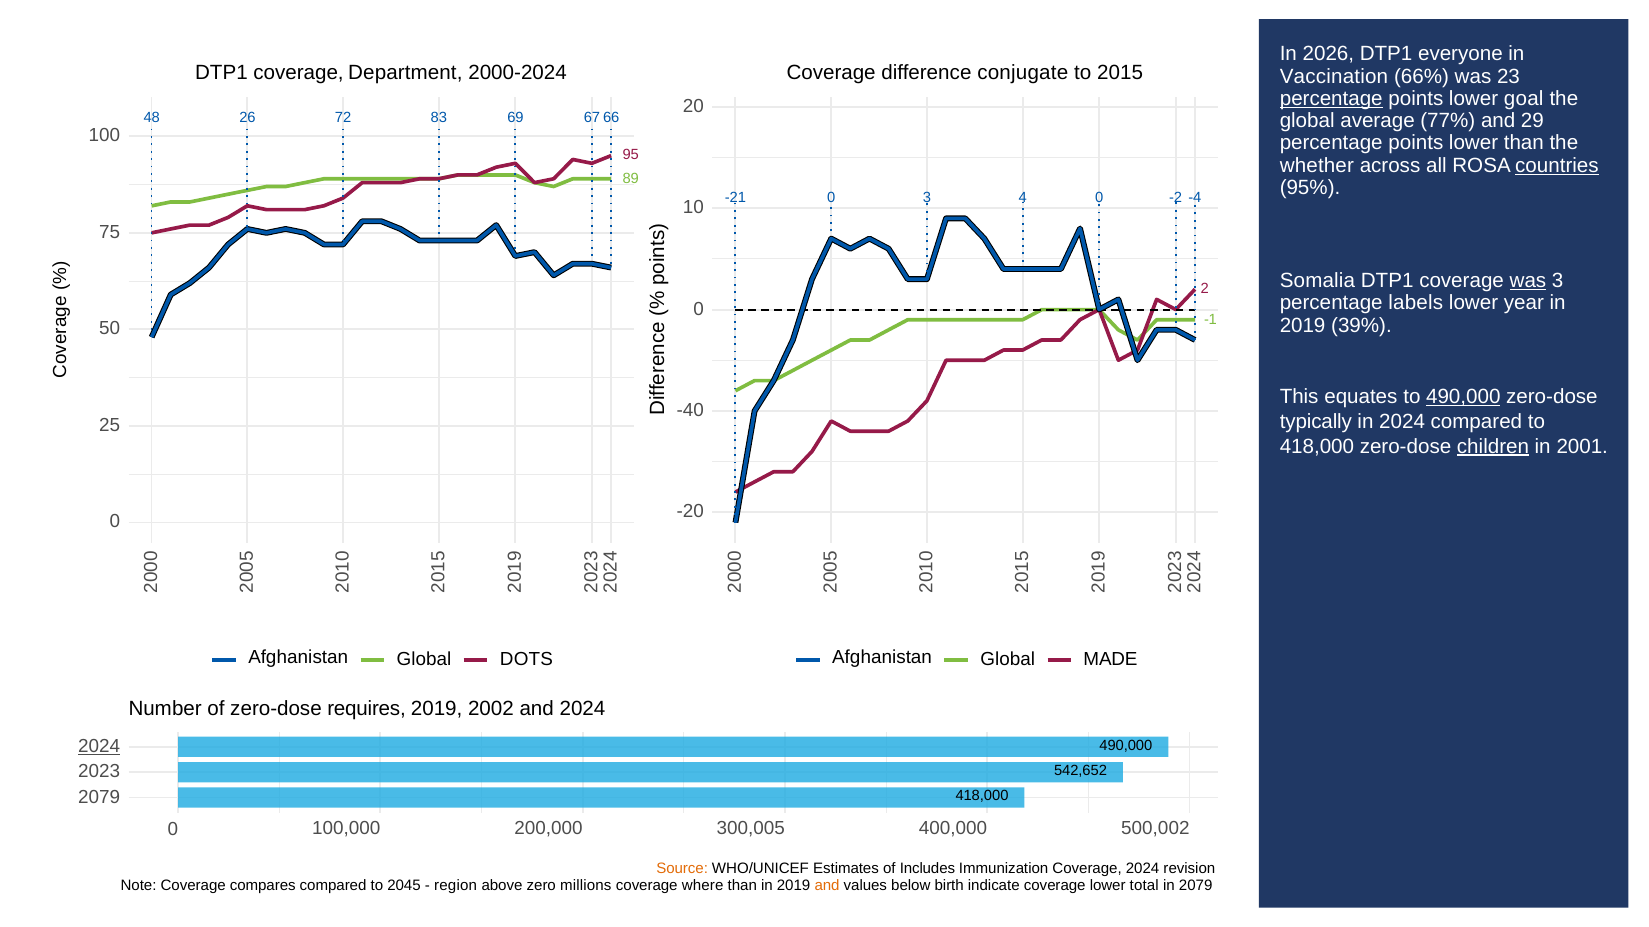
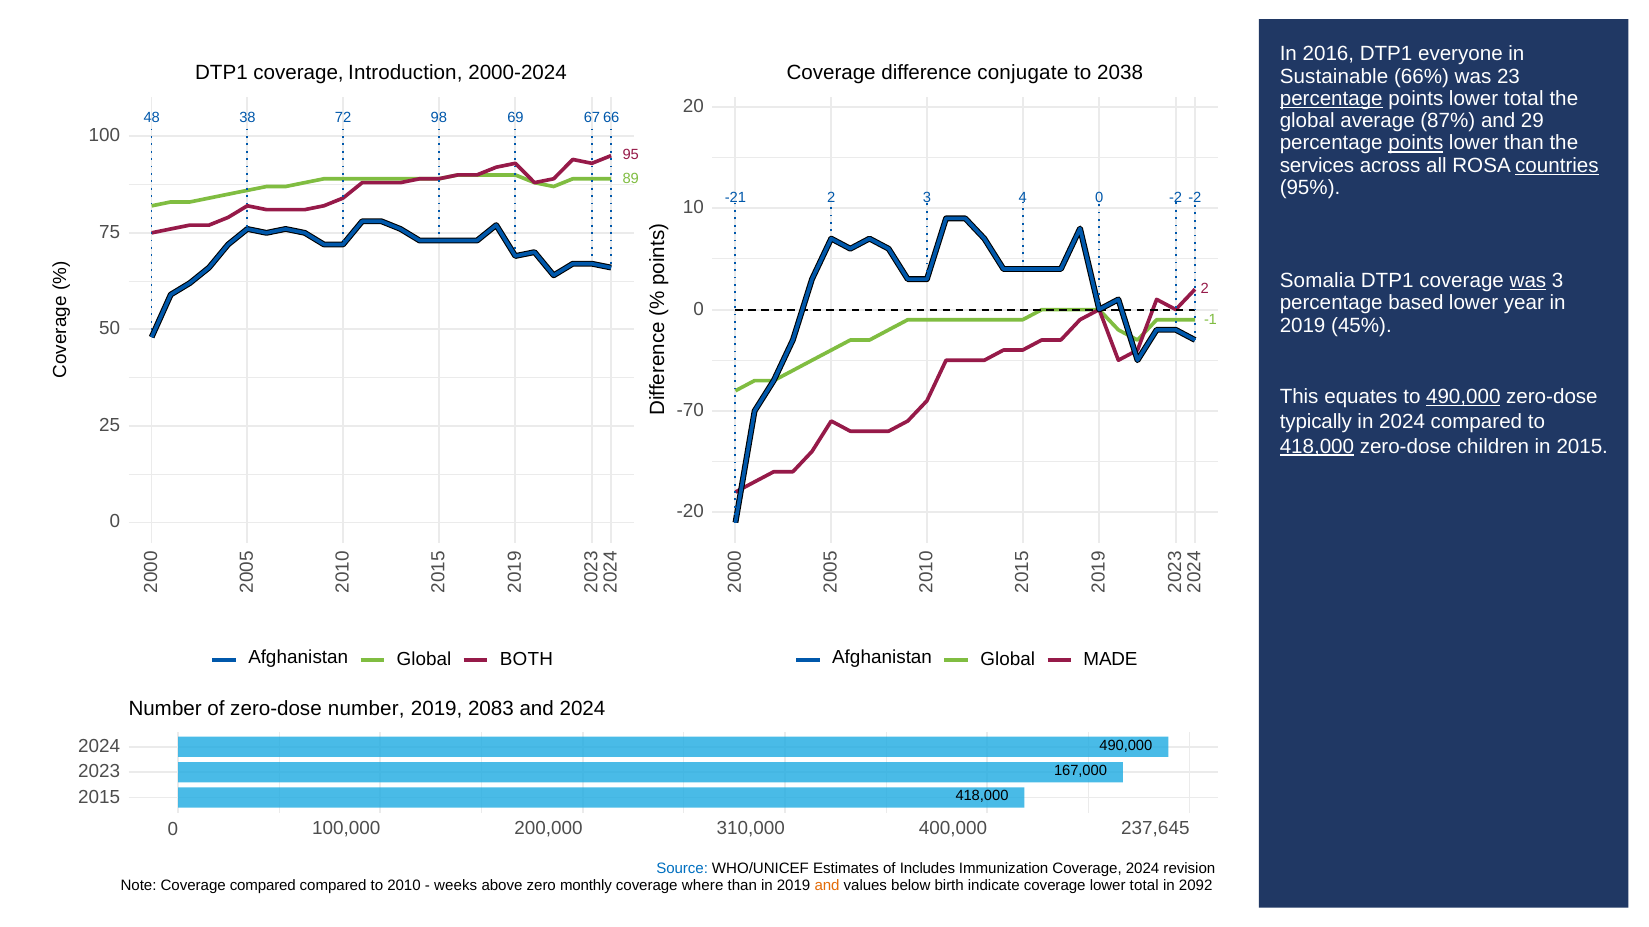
2026: 2026 -> 2016 (1328, 54)
Department: Department -> Introduction (405, 73)
2015: 2015 -> 2038 (1120, 73)
Vaccination: Vaccination -> Sustainable (1334, 76)
points lower goal: goal -> total (1524, 99)
26: 26 -> 38 (247, 118)
83: 83 -> 98 (439, 118)
77%: 77% -> 87% (1448, 121)
points underline: none -> present (1416, 143)
whether: whether -> services (1317, 165)
-21 0: 0 -> 2 (831, 198)
-2 -4: -4 -> -2 (1195, 198)
labels: labels -> based (1416, 303)
39%: 39% -> 45% (1361, 325)
-40: -40 -> -70 (690, 410)
418,000 underline: none -> present (1317, 447)
children underline: present -> none (1493, 447)
in 2001: 2001 -> 2015 (1582, 447)
DOTS: DOTS -> BOTH (526, 660)
zero-dose requires: requires -> number (366, 709)
2002: 2002 -> 2083 (491, 709)
2024 underline: present -> none (99, 747)
542,652: 542,652 -> 167,000 (1081, 771)
2079: 2079 -> 2015 (99, 797)
300,005: 300,005 -> 310,000 (751, 828)
500,002: 500,002 -> 237,645 (1155, 828)
Source colour: orange -> blue (682, 869)
Coverage compares: compares -> compared (263, 886)
2045: 2045 -> 2010 (404, 886)
region: region -> weeks (456, 886)
millions: millions -> monthly (586, 886)
in 2079: 2079 -> 2092 (1196, 886)
